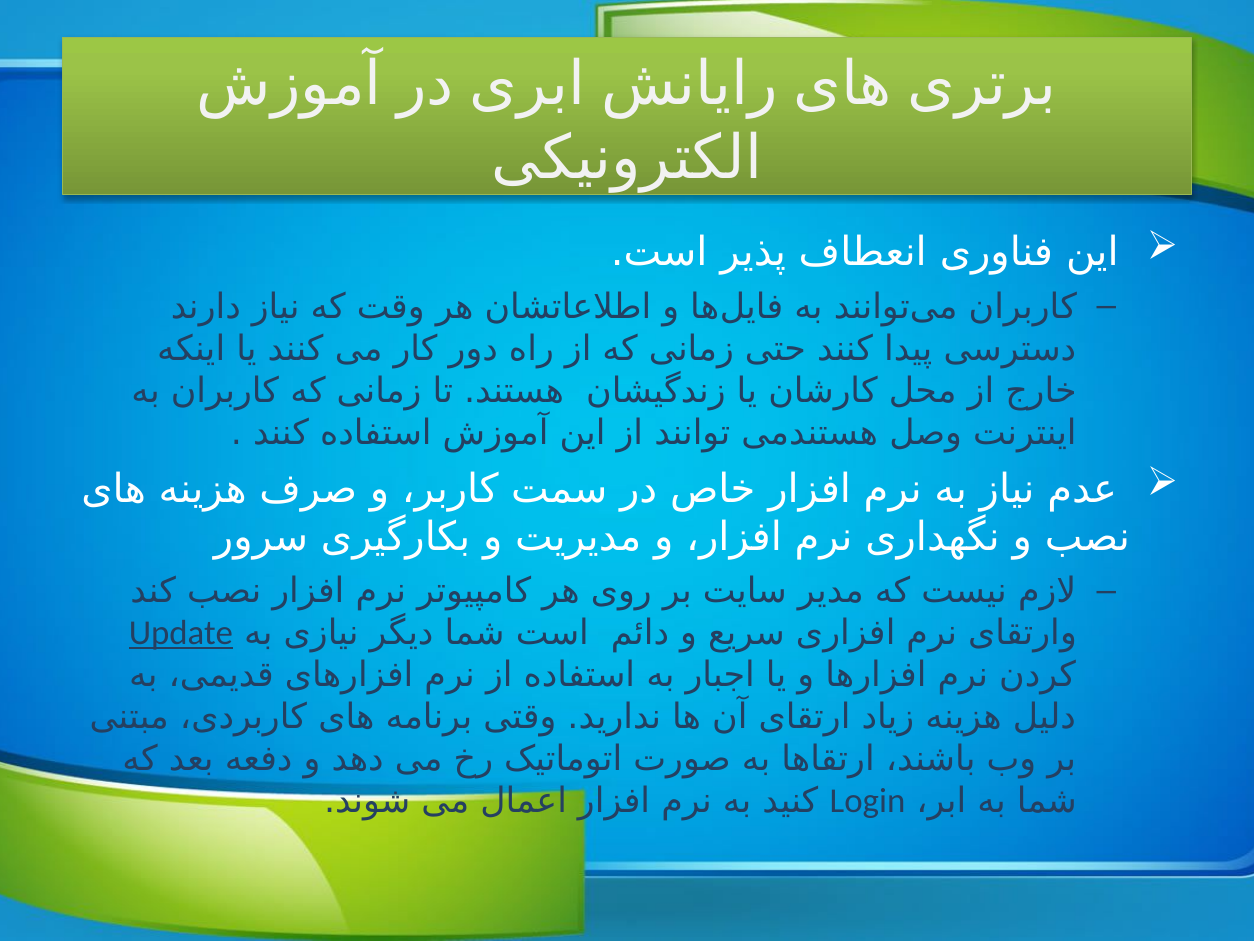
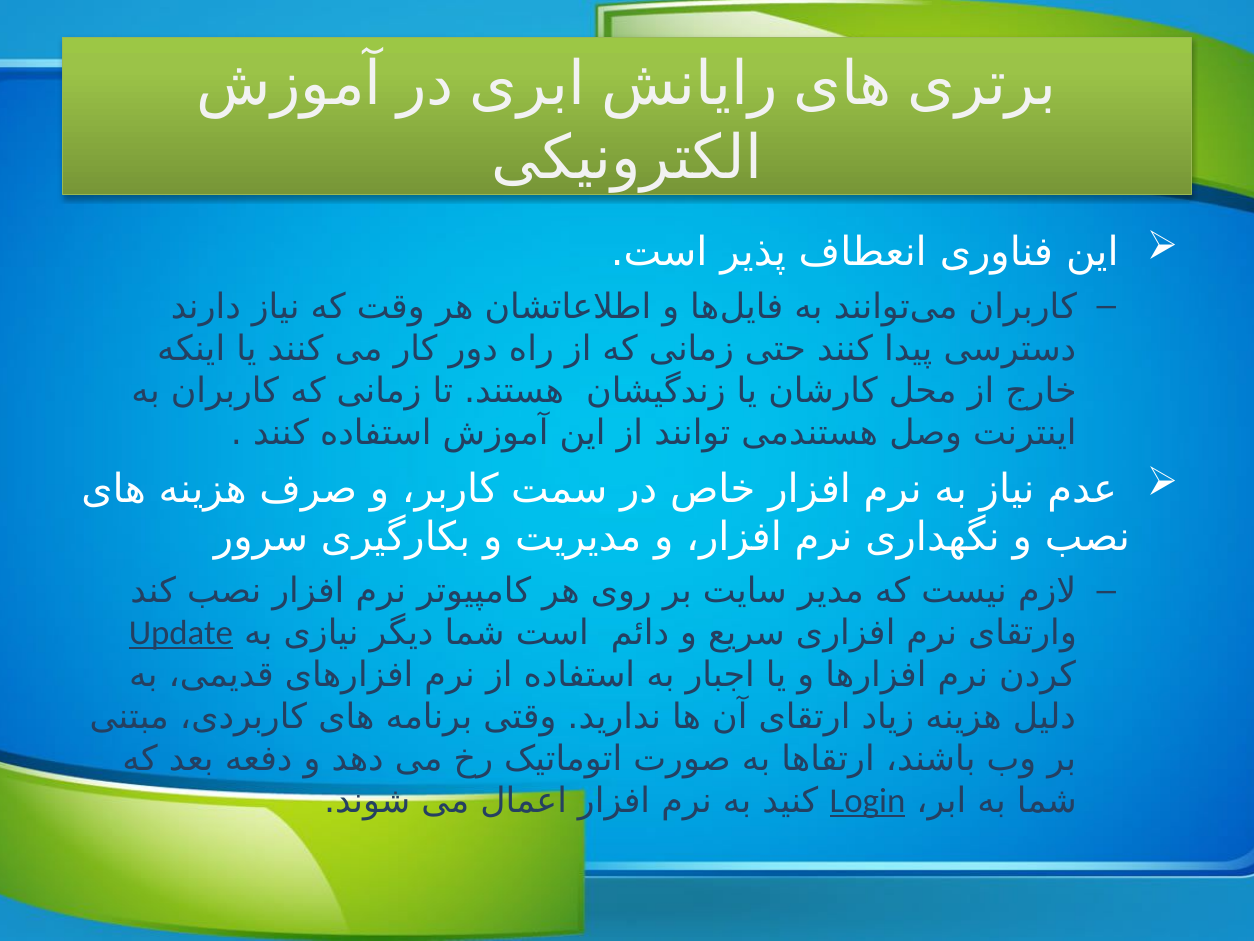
Login underline: none -> present (867, 800)
